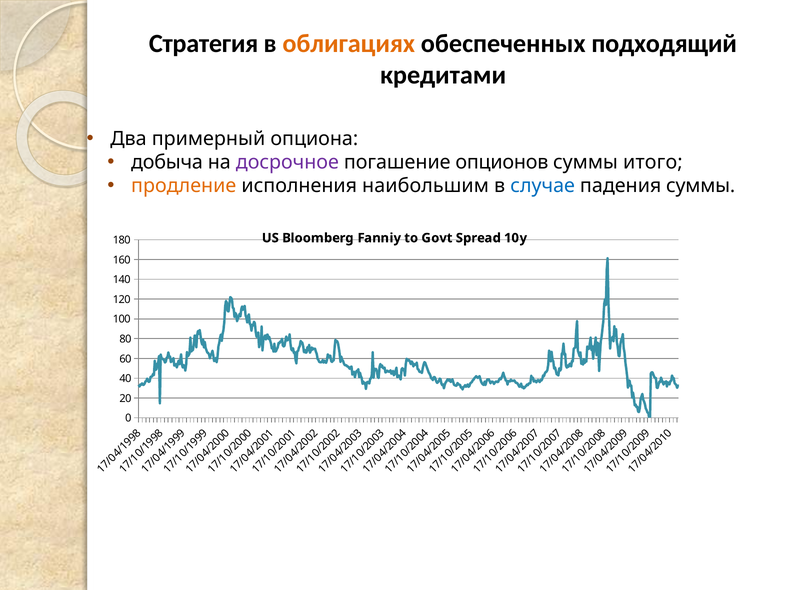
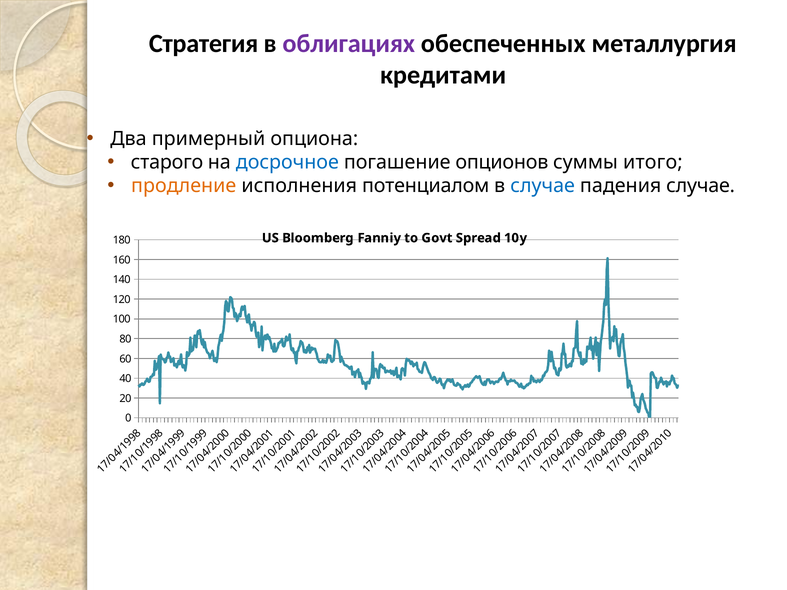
облигациях colour: orange -> purple (349, 44)
подходящий: подходящий -> металлургия (664, 44)
добыча: добыча -> старого (167, 162)
досрочное colour: purple -> blue (287, 162)
наибольшим: наибольшим -> потенциалом (426, 186)
падения суммы: суммы -> случае (701, 186)
